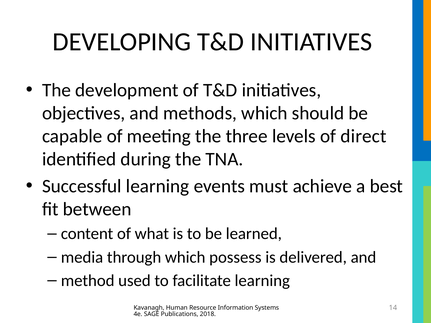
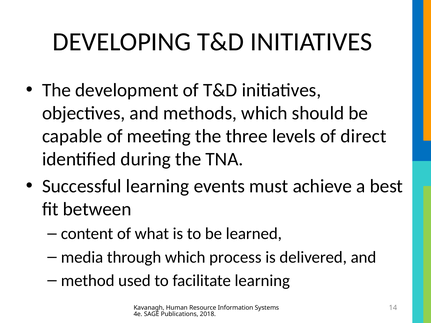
possess: possess -> process (235, 257)
